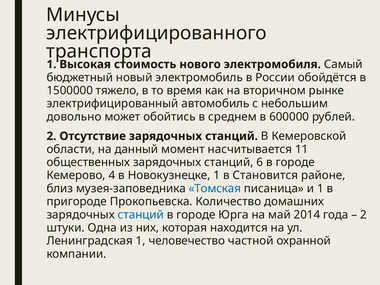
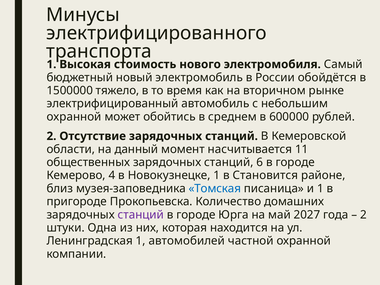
довольно: довольно -> охранной (74, 117)
станций colour: blue -> purple (141, 215)
2014: 2014 -> 2027 (307, 215)
человечество: человечество -> автомобилей (187, 241)
